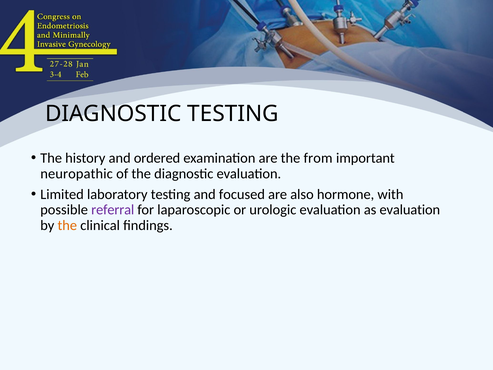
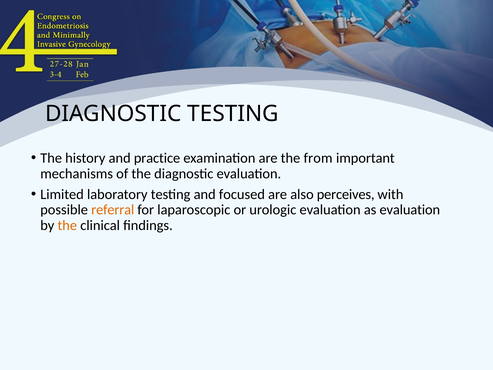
ordered: ordered -> practice (157, 158)
neuropathic: neuropathic -> mechanisms (77, 173)
hormone: hormone -> perceives (346, 194)
referral colour: purple -> orange (113, 210)
